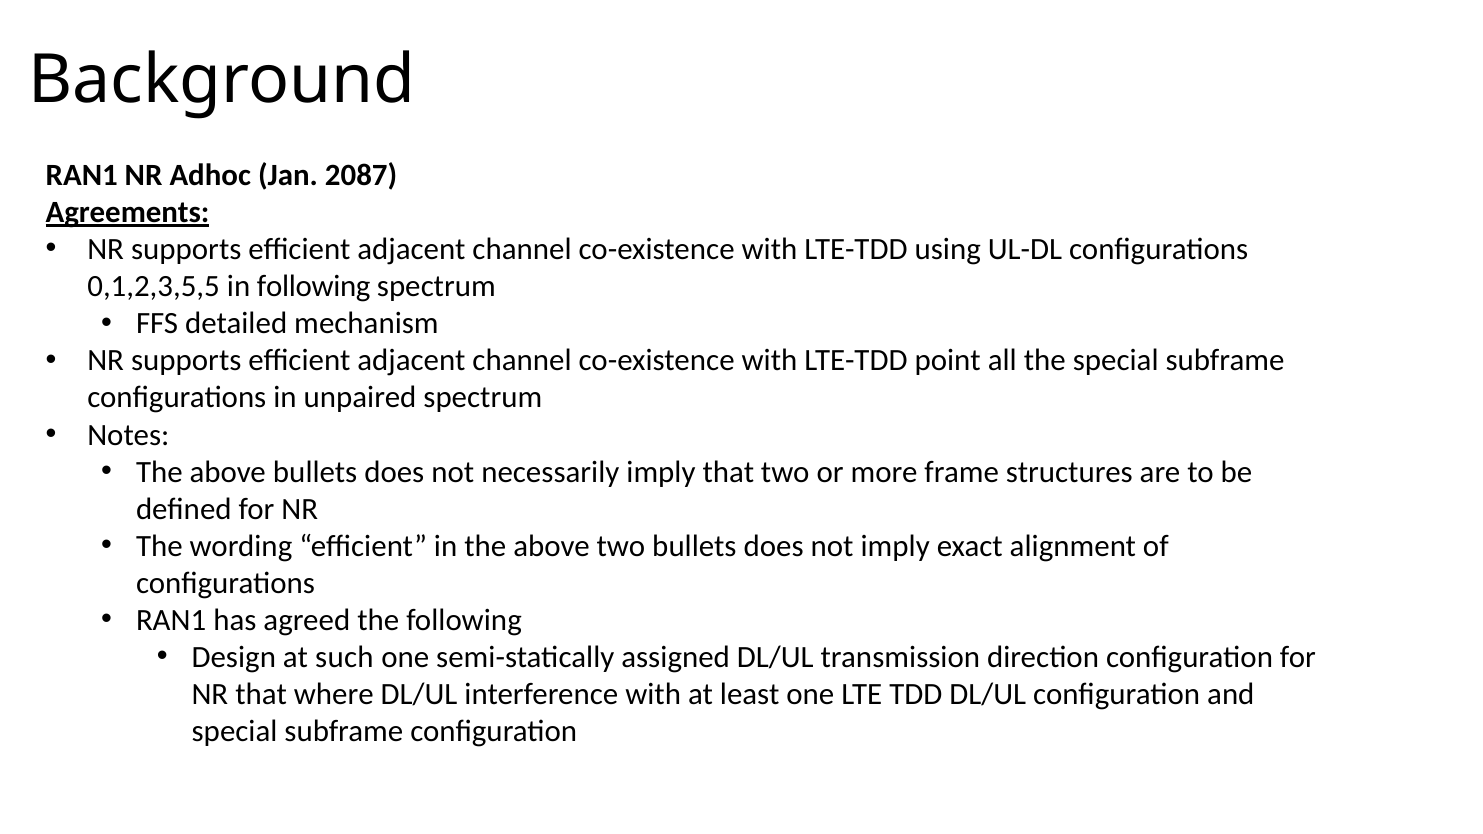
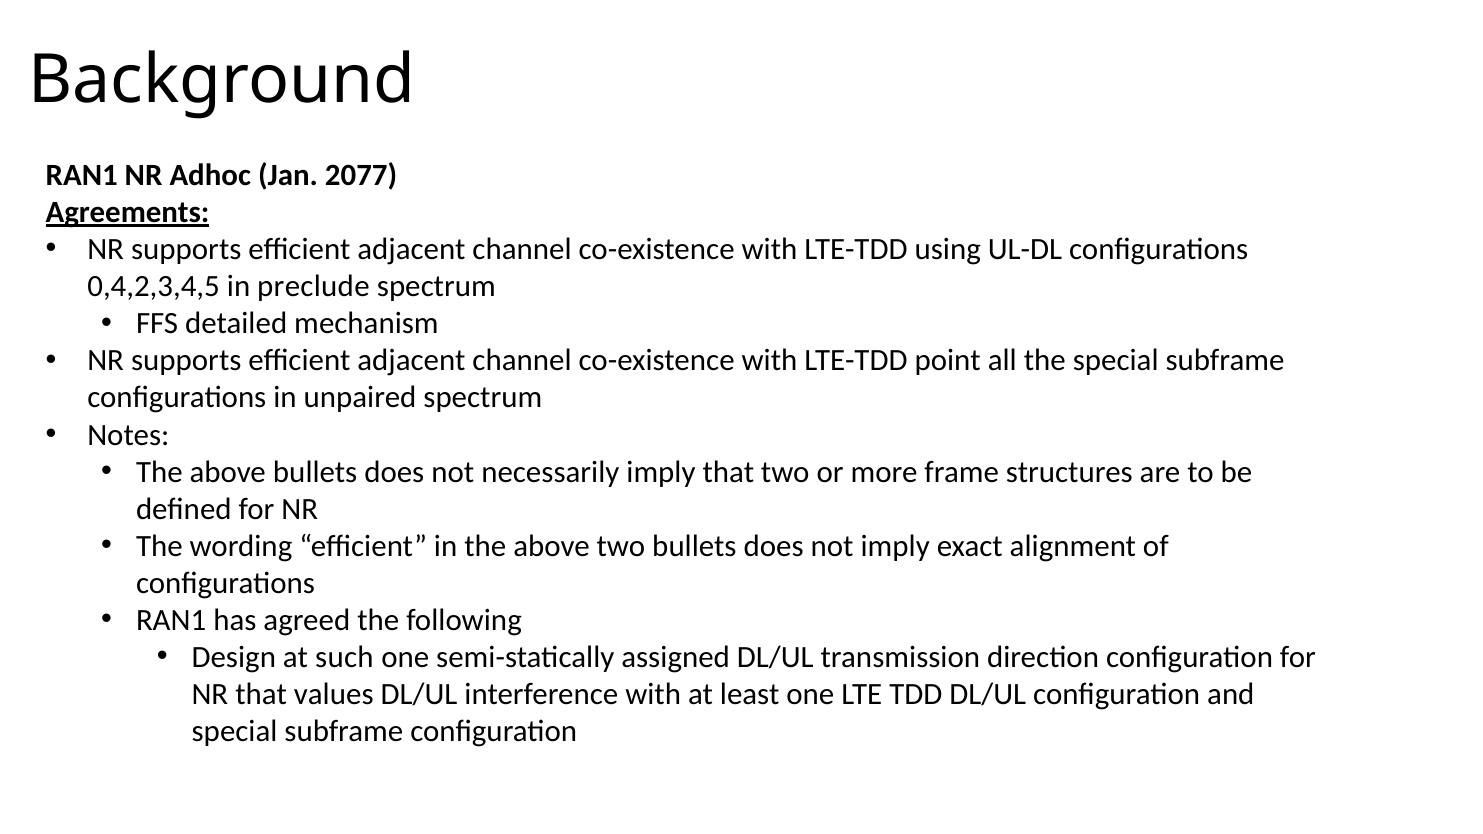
2087: 2087 -> 2077 (361, 175)
0,1,2,3,5,5: 0,1,2,3,5,5 -> 0,4,2,3,4,5 (154, 287)
in following: following -> preclude (313, 287)
where: where -> values (334, 695)
